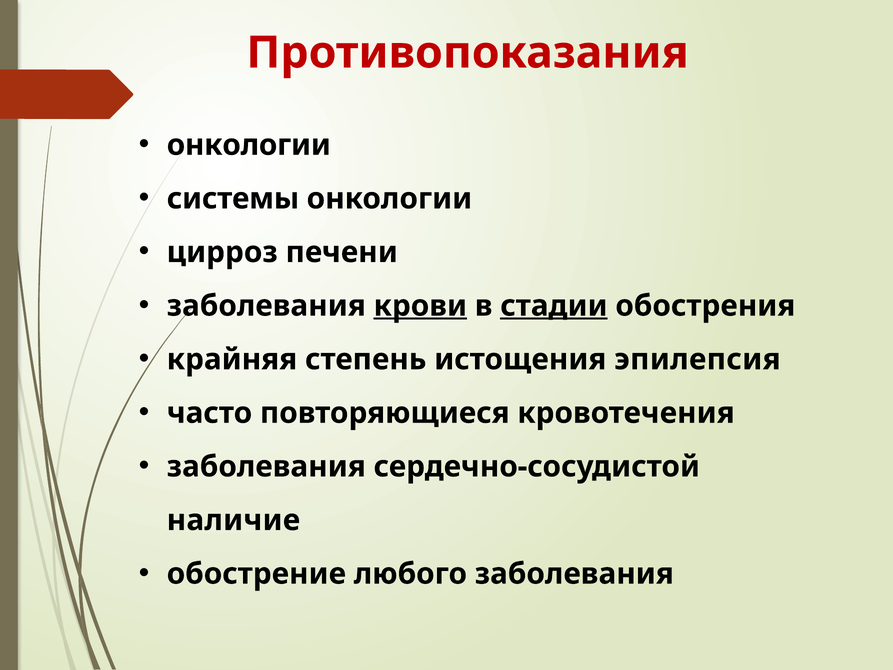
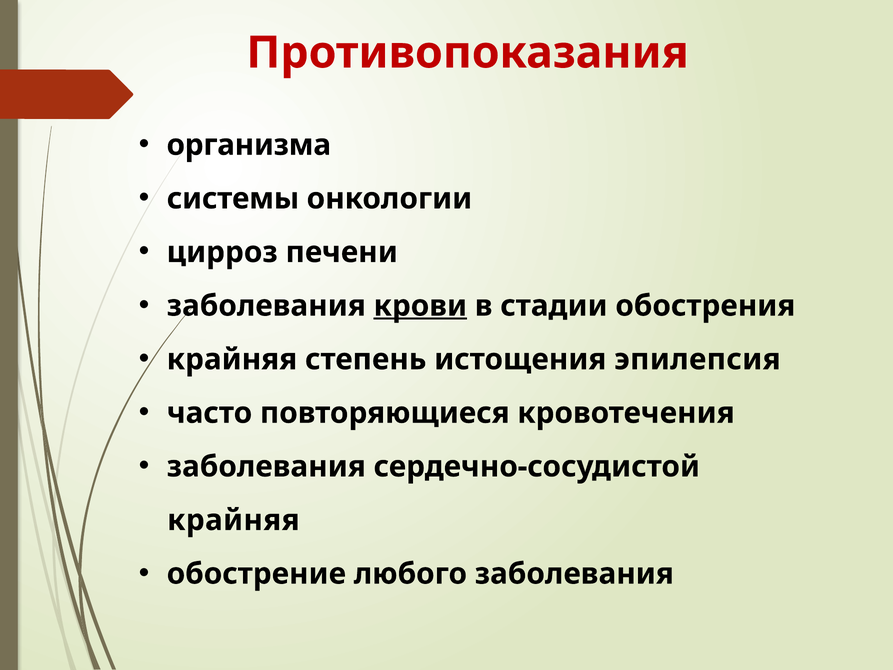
онкологии: онкологии -> организма (249, 145)
стадии underline: present -> none (554, 306)
наличие: наличие -> крайняя (233, 520)
